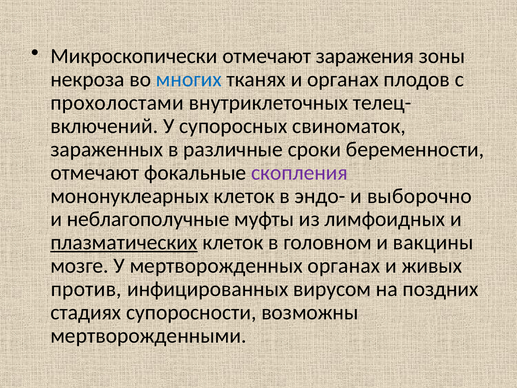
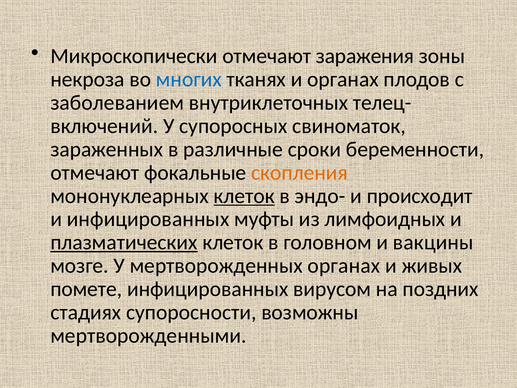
прохолостами: прохолостами -> заболеванием (117, 103)
скопления colour: purple -> orange (299, 172)
клеток underline: none -> present (244, 196)
выборочно: выборочно -> происходит (420, 196)
и неблагополучные: неблагополучные -> инфицированных (148, 219)
против: против -> помете (86, 289)
